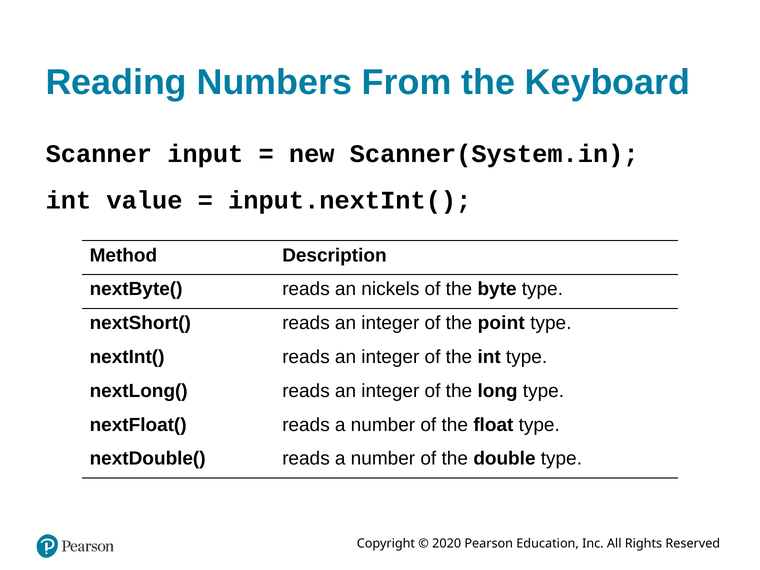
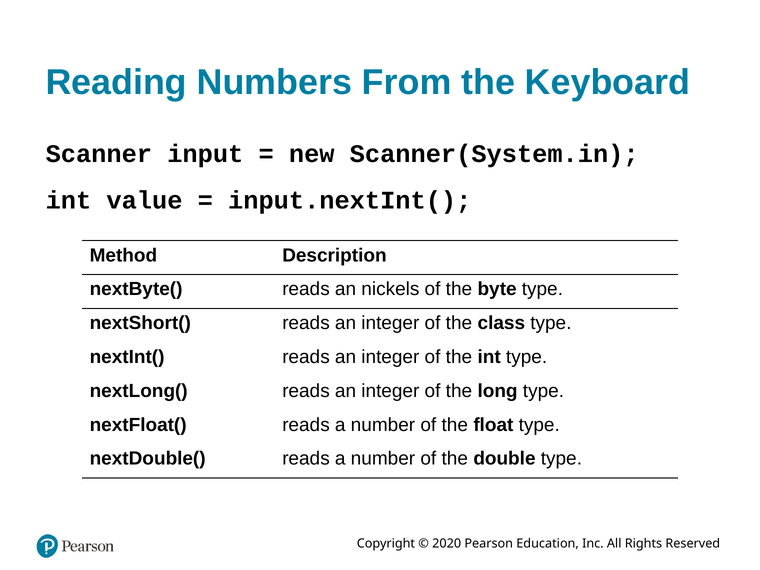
point: point -> class (501, 323)
